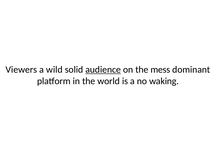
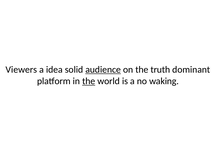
wild: wild -> idea (54, 70)
mess: mess -> truth (160, 70)
the underline: none -> present (89, 81)
